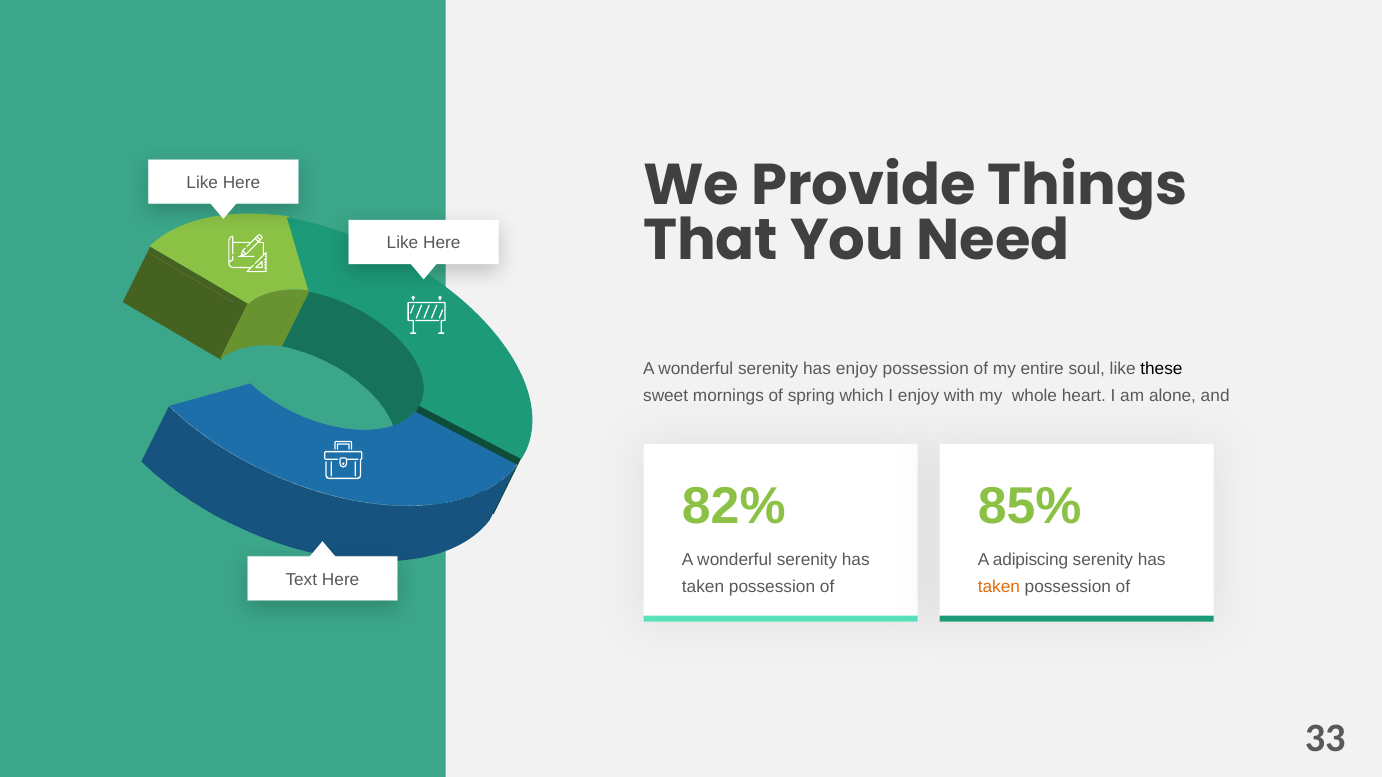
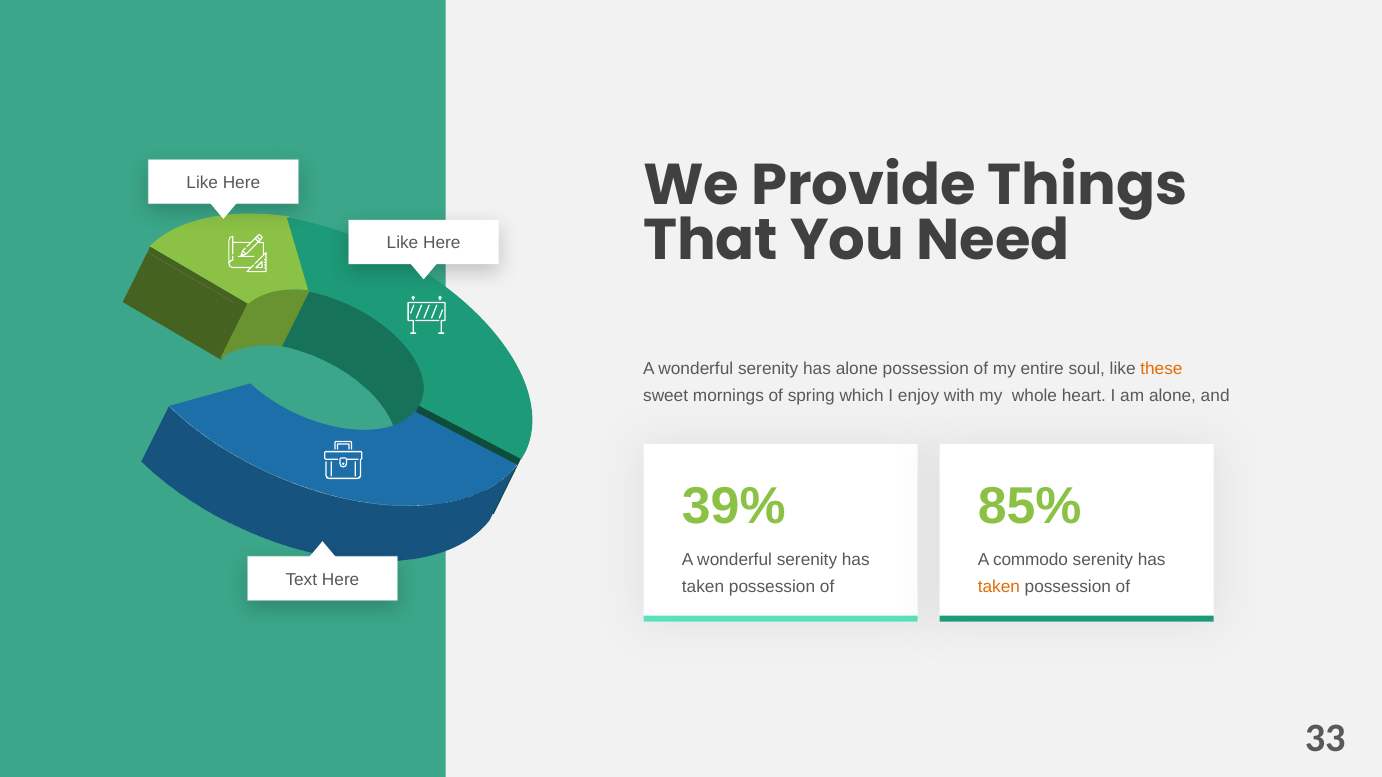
has enjoy: enjoy -> alone (857, 369)
these colour: black -> orange (1161, 369)
82%: 82% -> 39% (734, 507)
adipiscing: adipiscing -> commodo (1031, 560)
